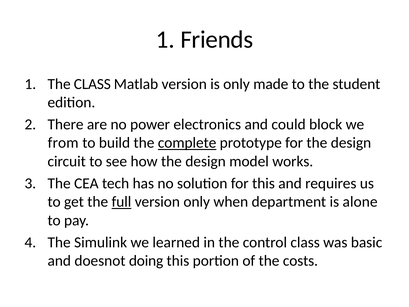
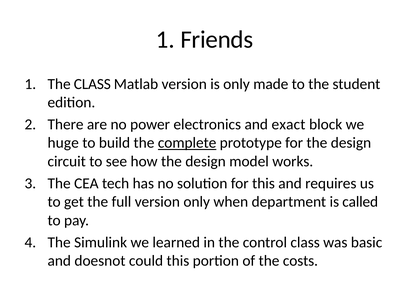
could: could -> exact (288, 124)
from: from -> huge (63, 143)
full underline: present -> none (121, 202)
alone: alone -> called (360, 202)
doing: doing -> could (146, 261)
